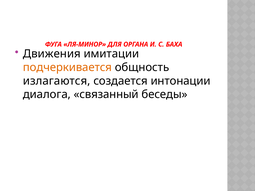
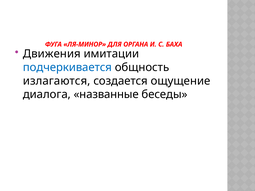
подчеркивается colour: orange -> blue (67, 67)
интонации: интонации -> ощущение (180, 81)
связанный: связанный -> названные (106, 95)
